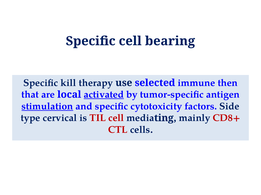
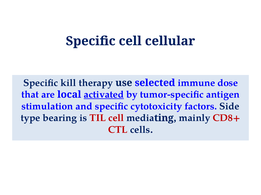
bearing: bearing -> cellular (170, 41)
then: then -> dose (228, 83)
stimulation underline: present -> none (47, 107)
cervical: cervical -> bearing (60, 118)
